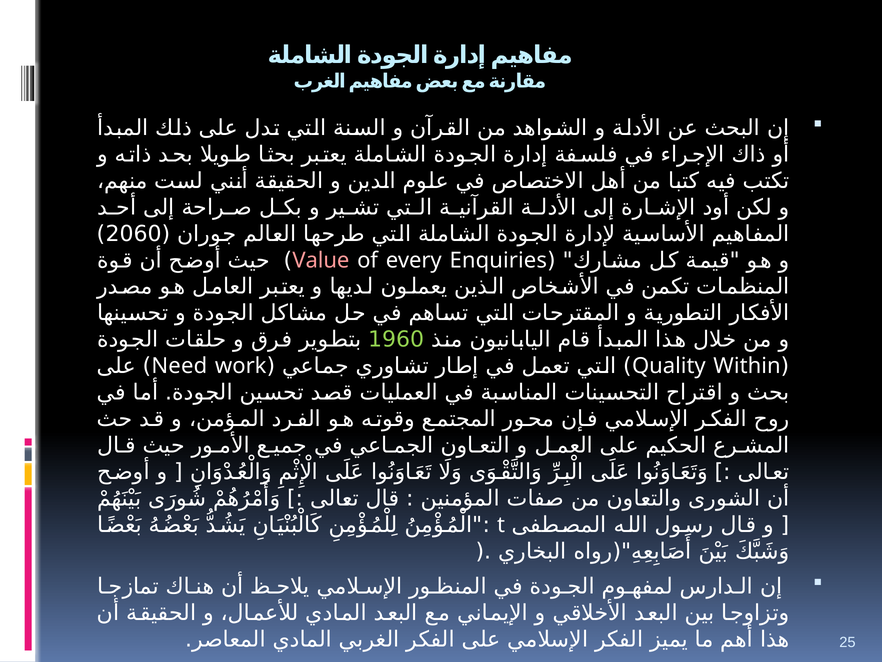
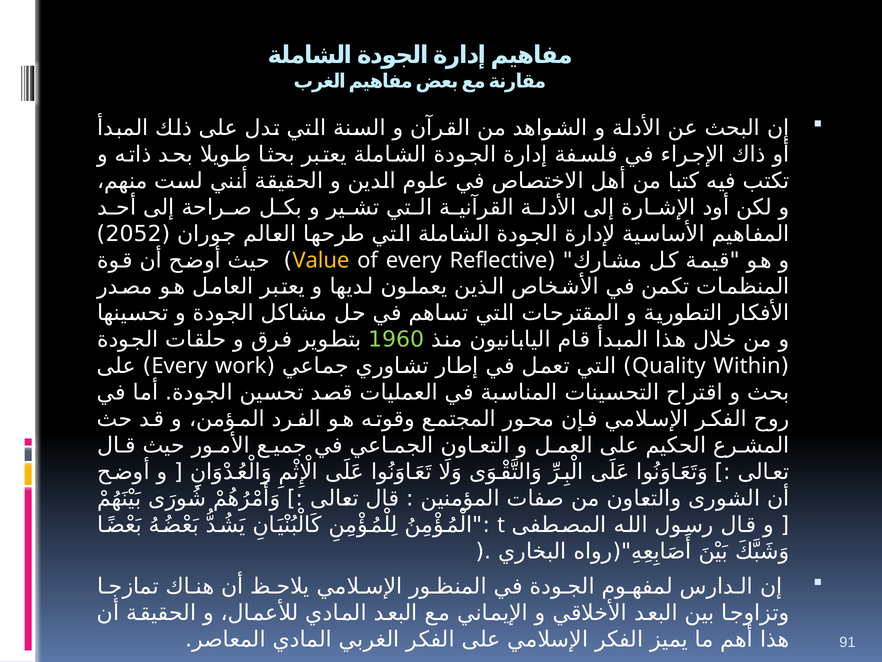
2060: 2060 -> 2052 (134, 234)
Value colour: pink -> yellow (321, 260)
Enquiries: Enquiries -> Reflective (498, 260)
Need: Need -> Every (179, 366)
25: 25 -> 91 (848, 642)
